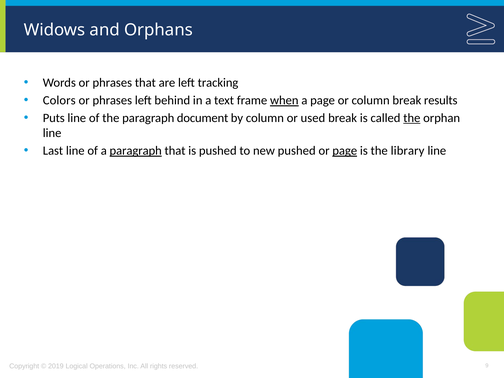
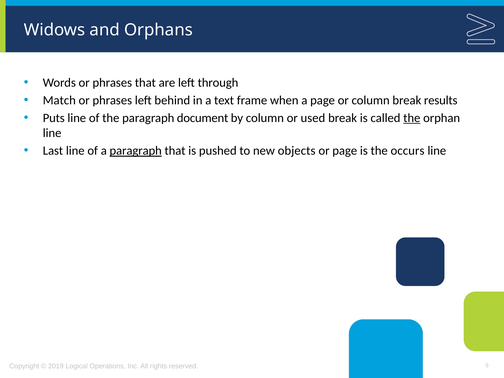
tracking: tracking -> through (218, 83)
Colors: Colors -> Match (59, 100)
when underline: present -> none (284, 100)
new pushed: pushed -> objects (297, 151)
page underline: present -> none (345, 151)
library: library -> occurs (408, 151)
